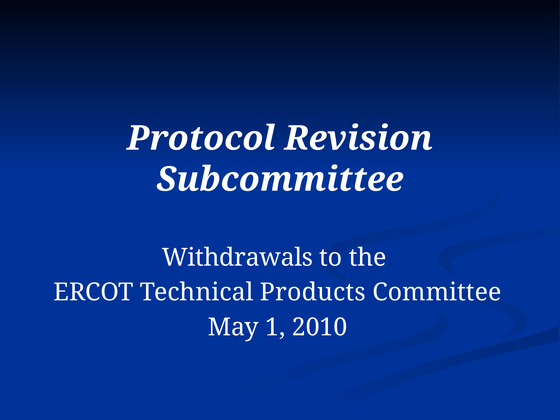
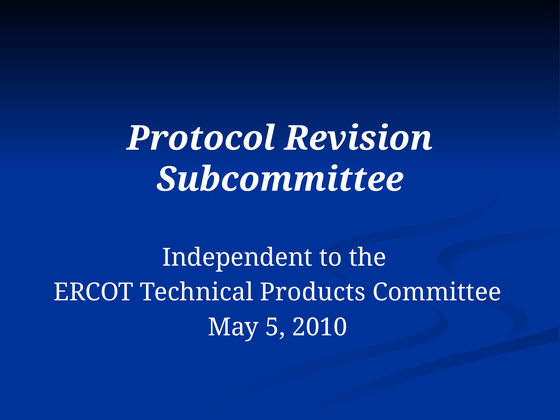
Withdrawals: Withdrawals -> Independent (237, 257)
1: 1 -> 5 (275, 327)
